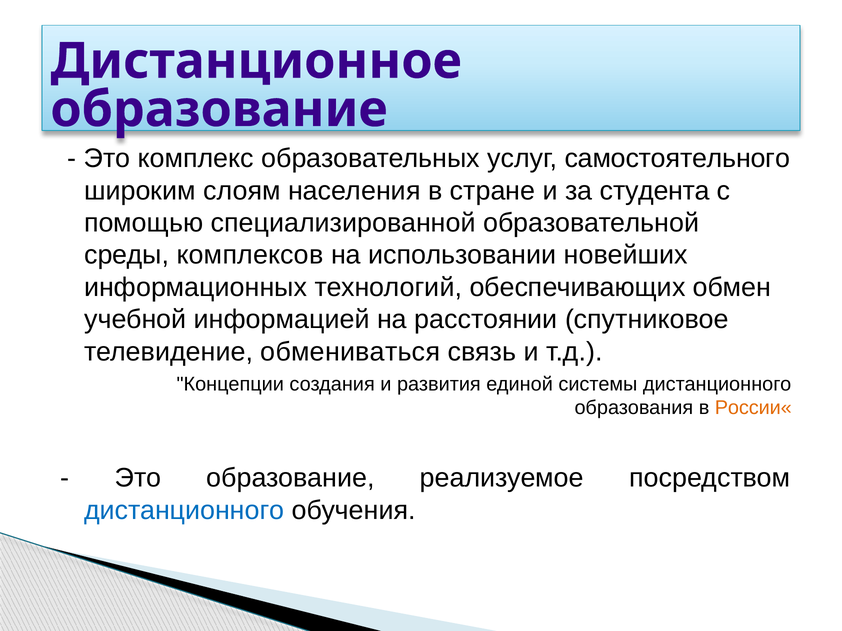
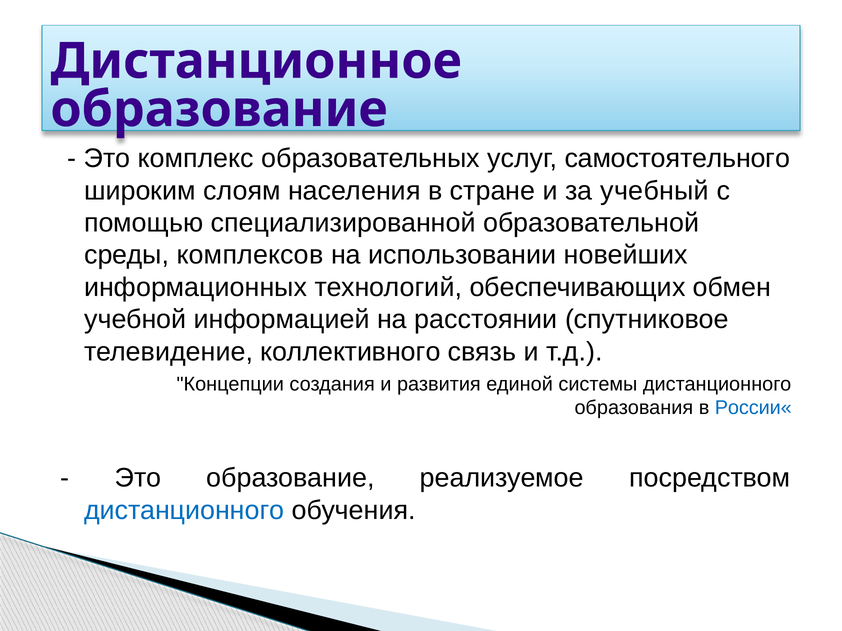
студента: студента -> учебный (655, 191)
обмениваться: обмениваться -> коллективного (350, 352)
России« colour: orange -> blue (753, 408)
